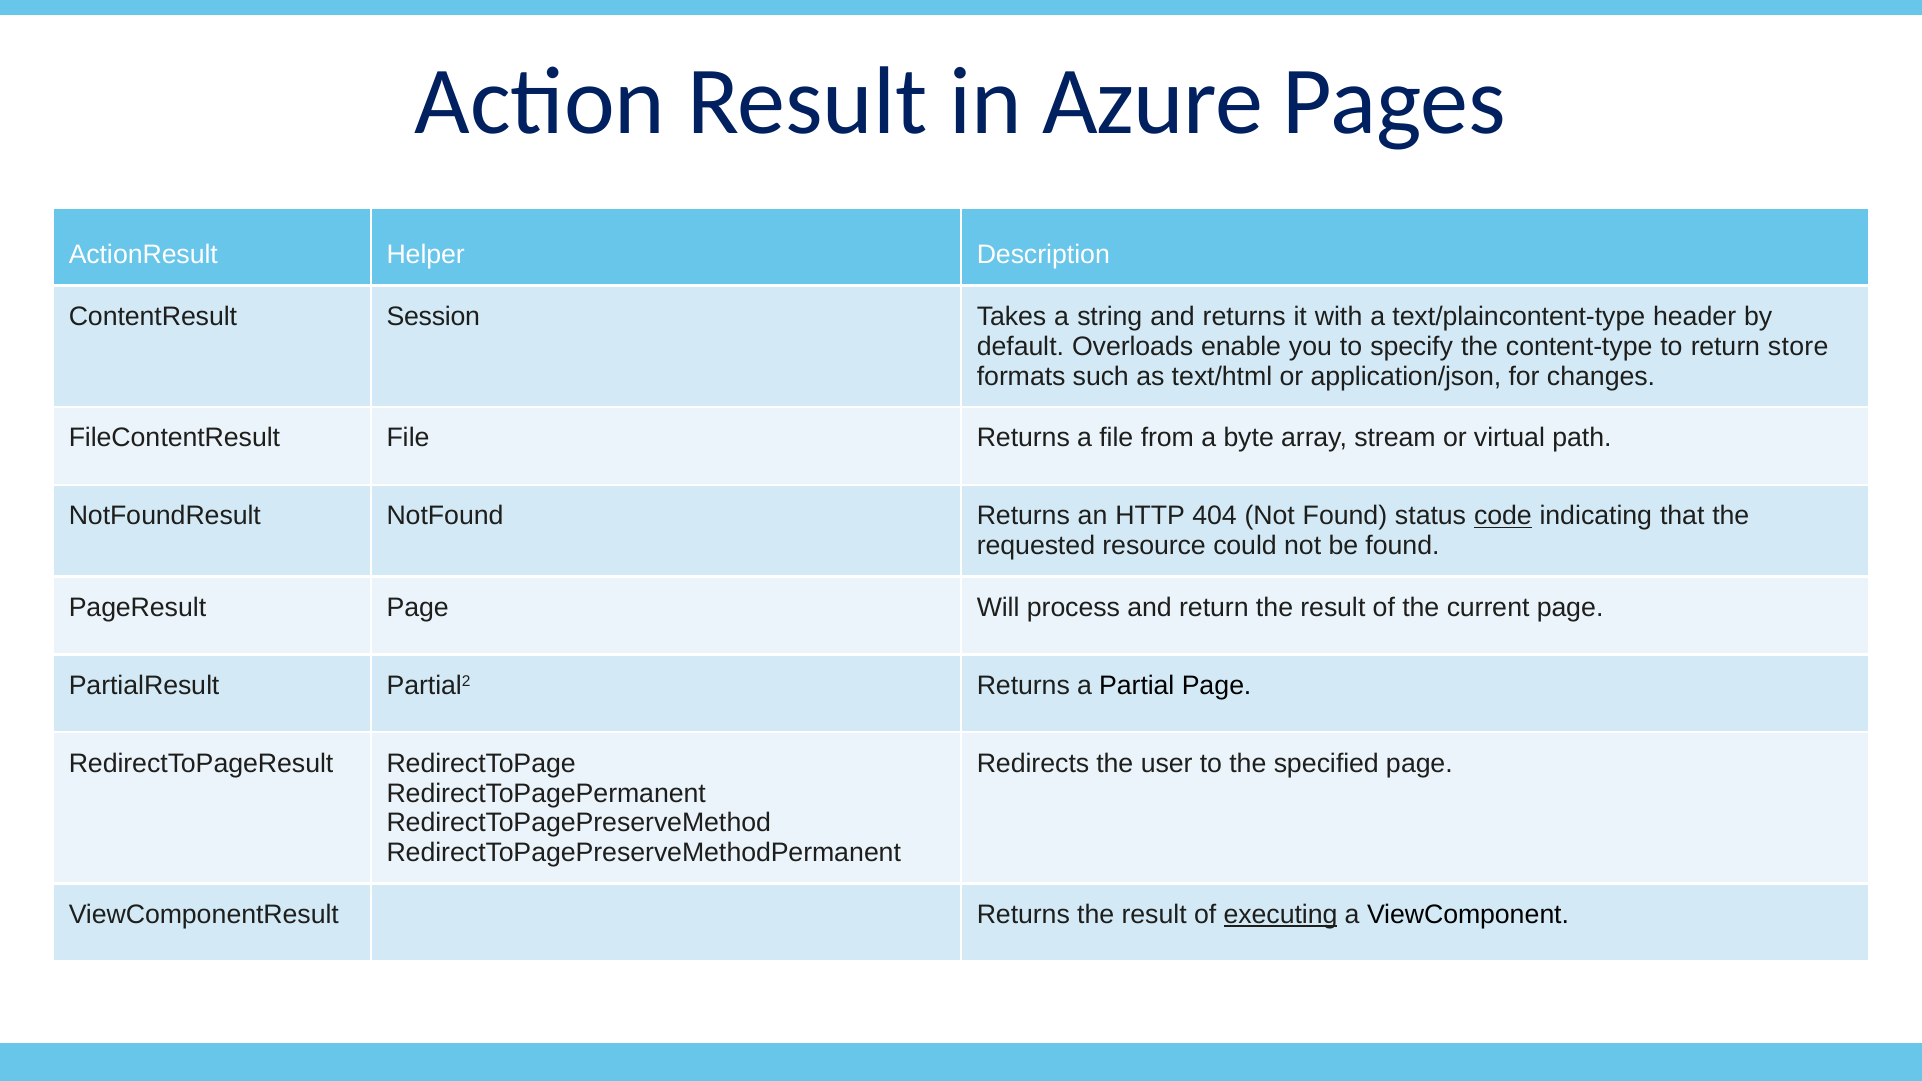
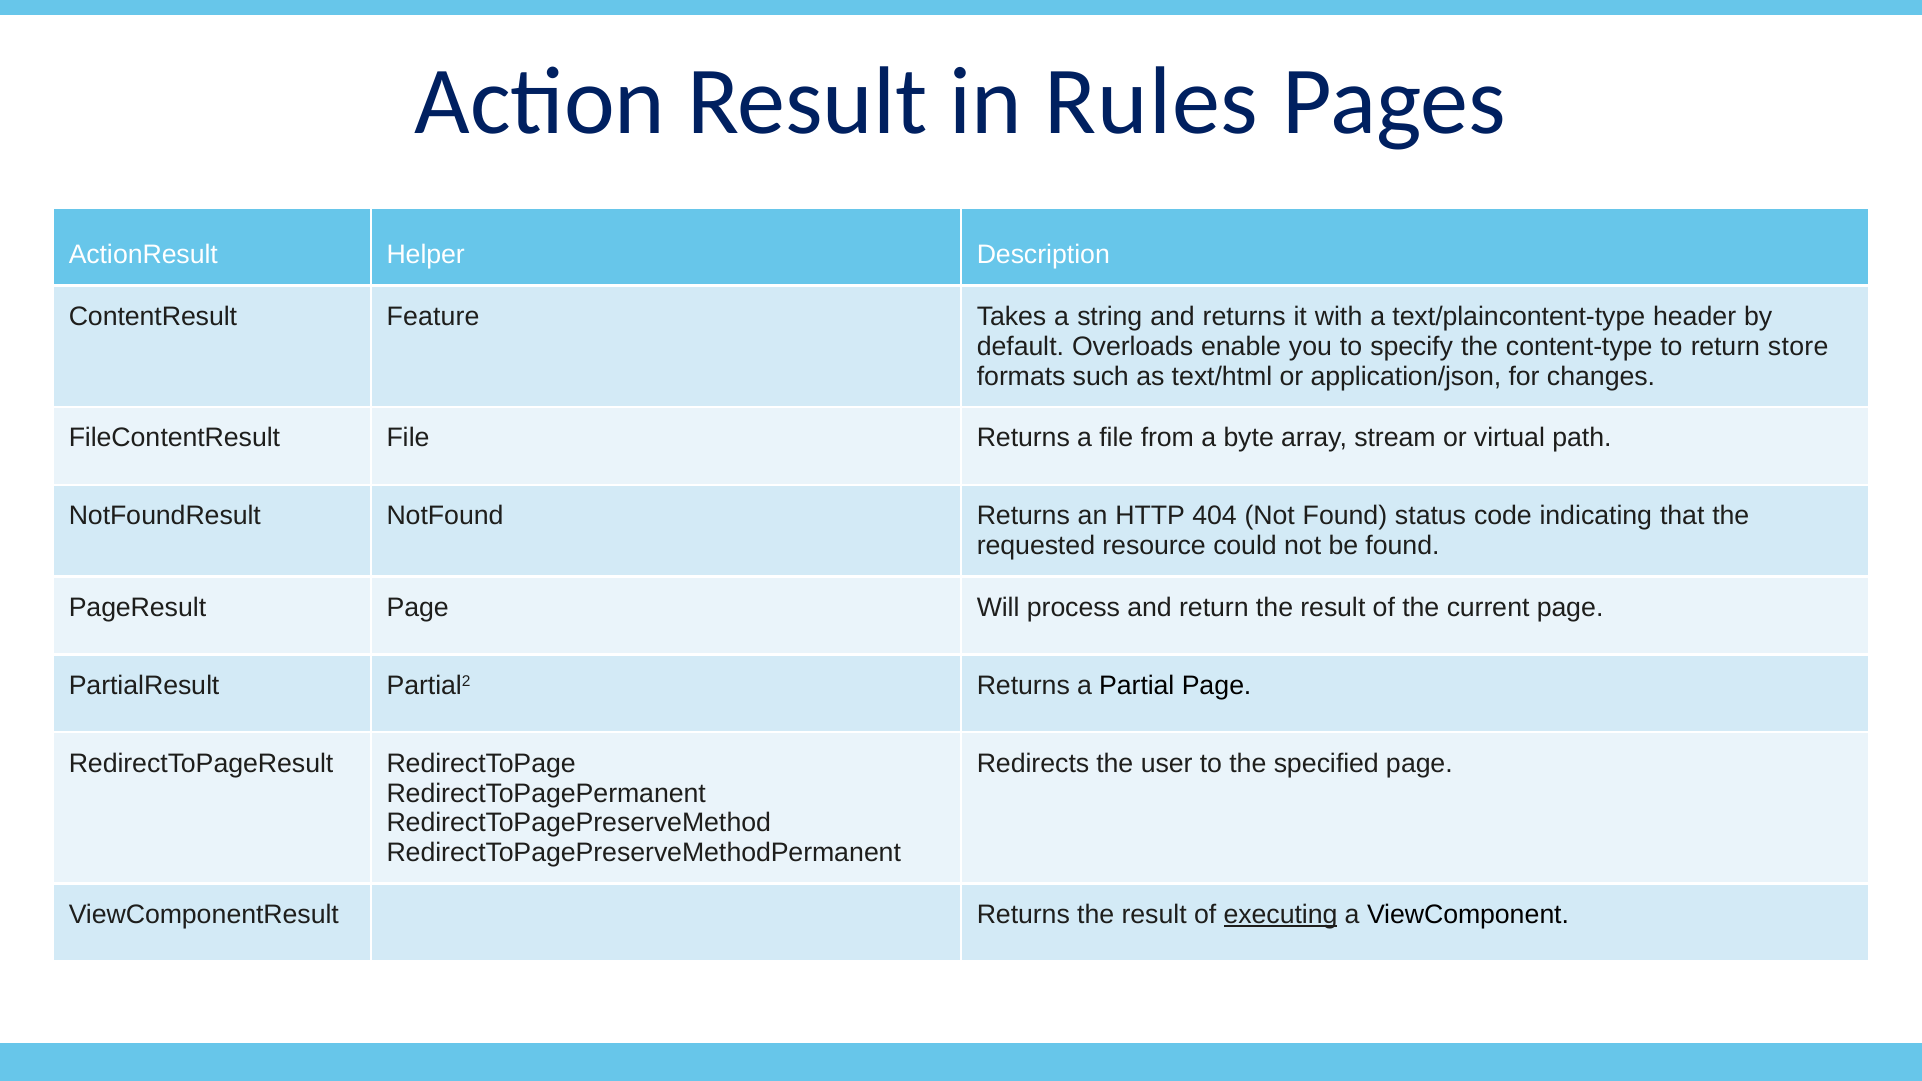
Azure: Azure -> Rules (1152, 102)
Session: Session -> Feature (433, 317)
code underline: present -> none (1503, 516)
